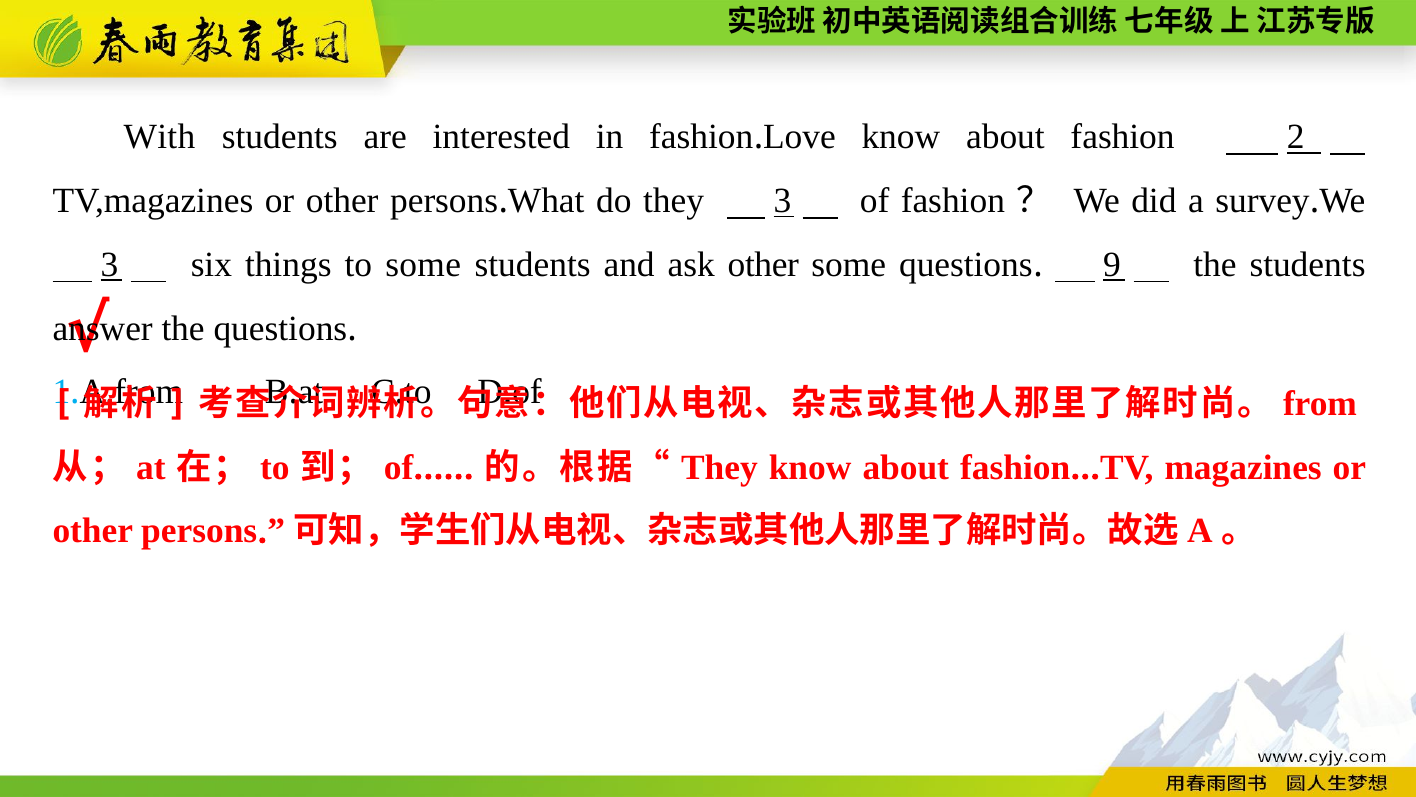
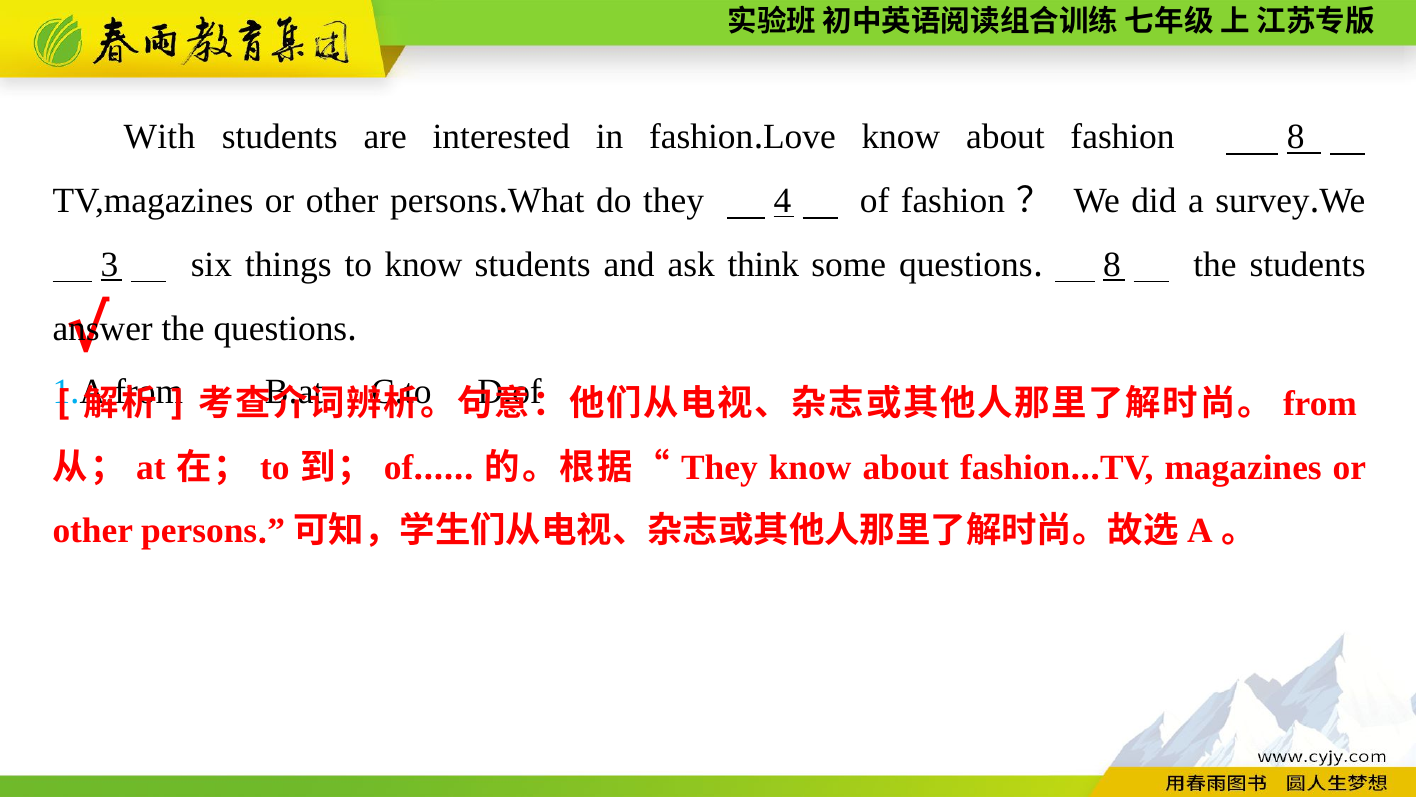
fashion 2: 2 -> 8 (1296, 137)
they 3: 3 -> 4 (783, 201)
to some: some -> know (424, 264)
ask other: other -> think (763, 264)
9: 9 -> 8 (1112, 264)
